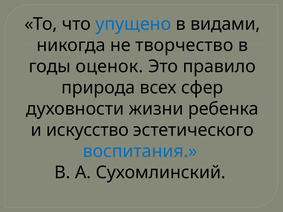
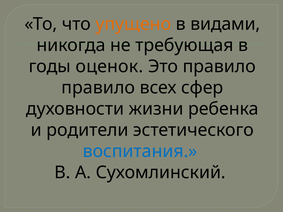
упущено colour: blue -> orange (133, 24)
творчество: творчество -> требующая (184, 45)
природа: природа -> правило (98, 88)
искусство: искусство -> родители (87, 130)
